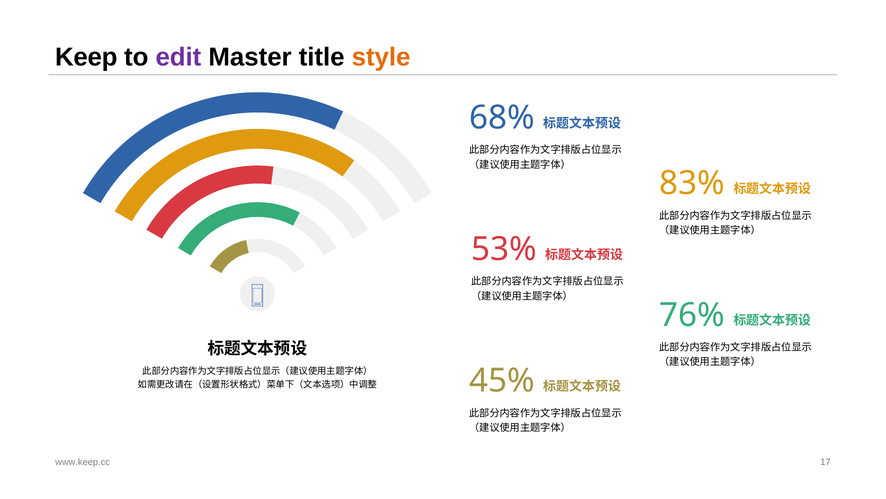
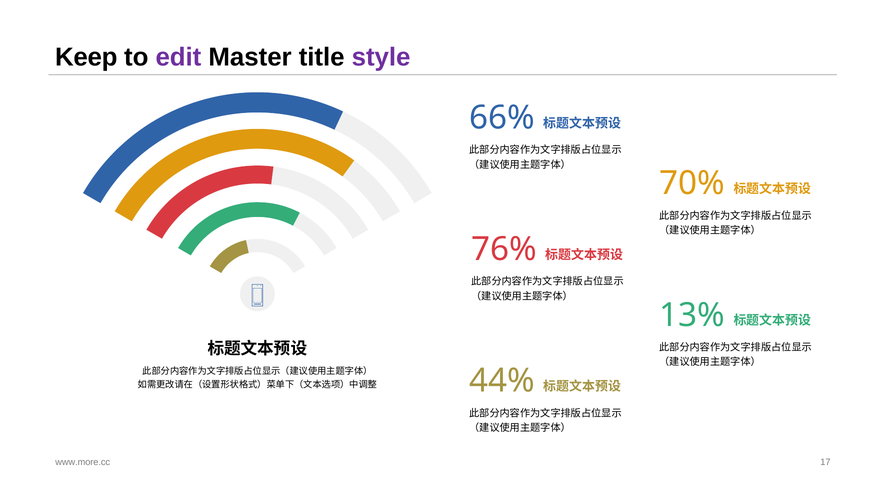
style colour: orange -> purple (381, 57)
68%: 68% -> 66% (502, 118)
83%: 83% -> 70% (692, 183)
53%: 53% -> 76% (504, 249)
76%: 76% -> 13% (692, 315)
45%: 45% -> 44% (502, 380)
www.keep.cc: www.keep.cc -> www.more.cc (83, 462)
